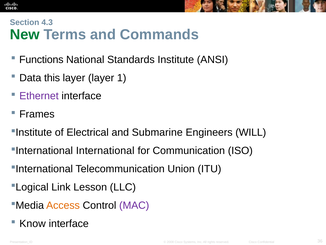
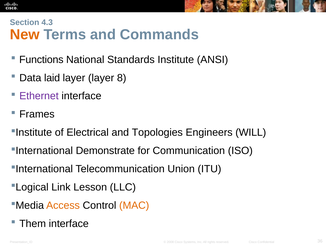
New colour: green -> orange (25, 35)
this: this -> laid (52, 78)
1: 1 -> 8 (122, 78)
Submarine: Submarine -> Topologies (157, 132)
International: International -> Demonstrate (105, 150)
MAC colour: purple -> orange (134, 205)
Know: Know -> Them (33, 223)
